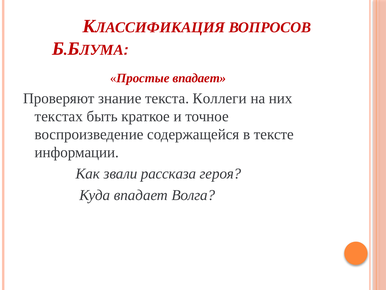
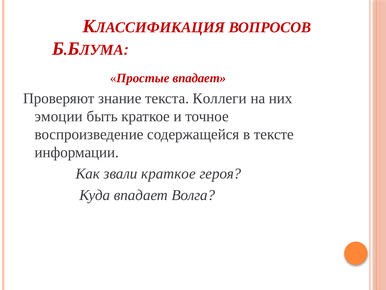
текстах: текстах -> эмоции (59, 116)
звали рассказа: рассказа -> краткое (168, 173)
